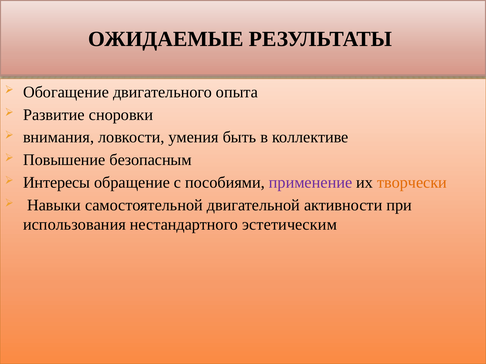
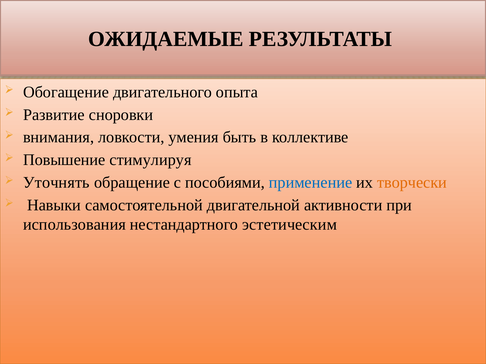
безопасным: безопасным -> стимулируя (151, 160)
Интересы: Интересы -> Уточнять (56, 183)
применение colour: purple -> blue (311, 183)
